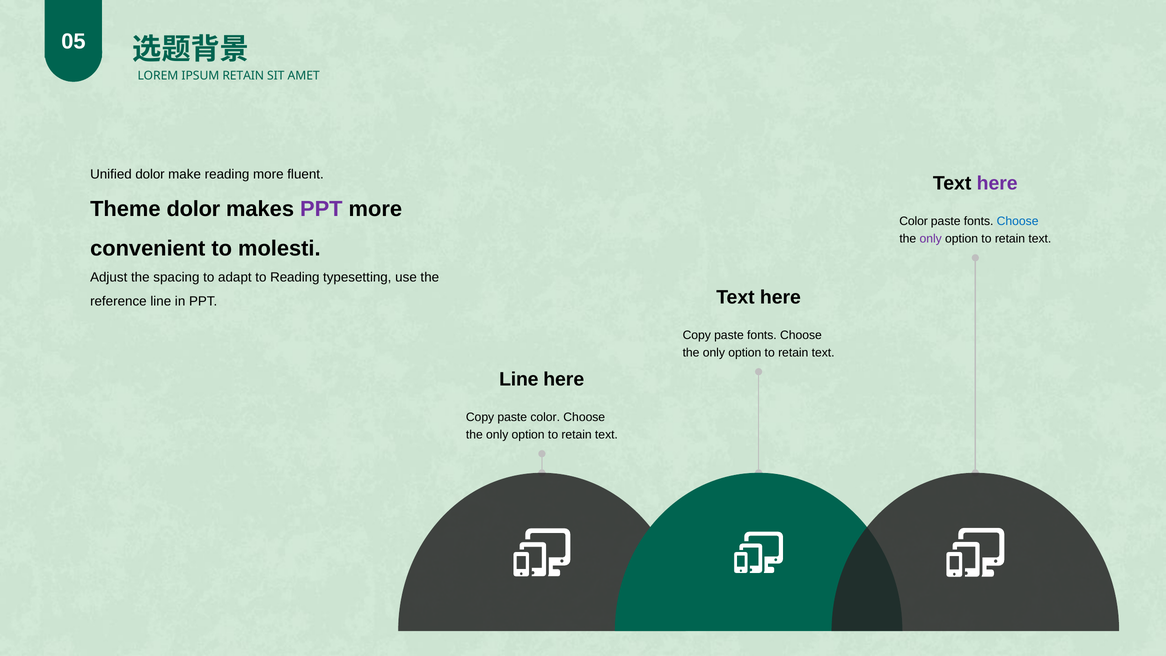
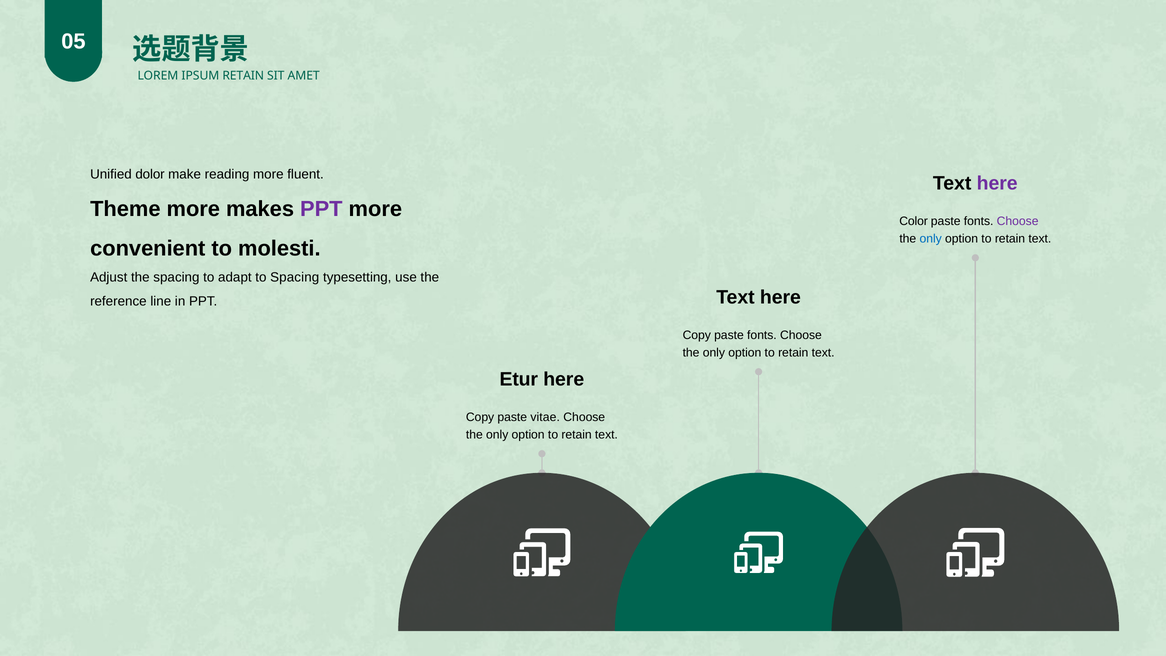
Theme dolor: dolor -> more (193, 209)
Choose colour: blue -> purple (1018, 221)
only colour: purple -> blue (931, 239)
to Reading: Reading -> Spacing (295, 277)
Line: Line -> Etur (519, 379)
paste color: color -> vitae (545, 417)
